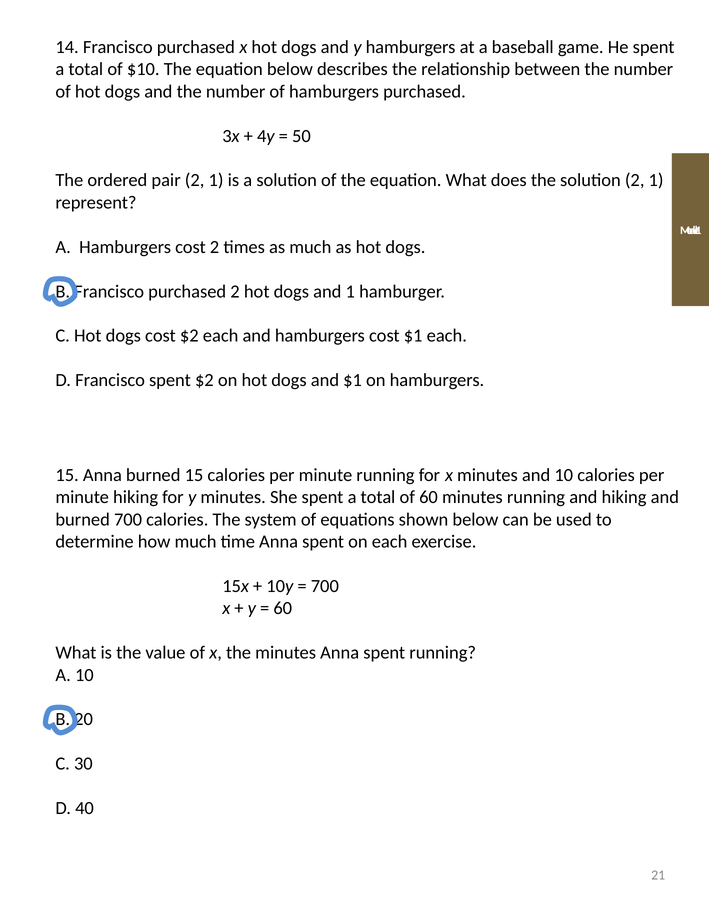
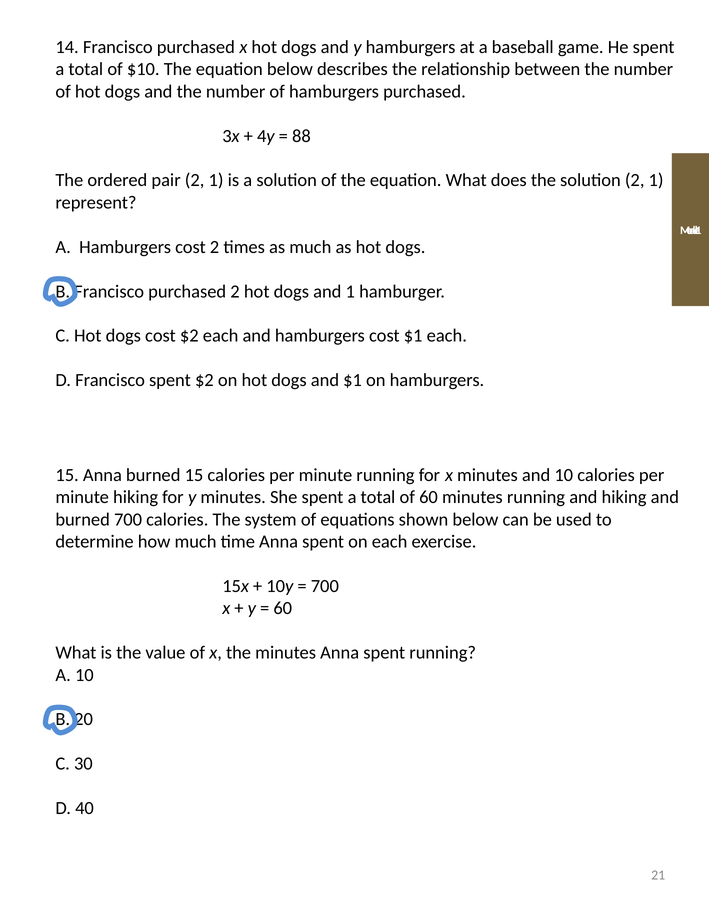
50: 50 -> 88 (301, 136)
